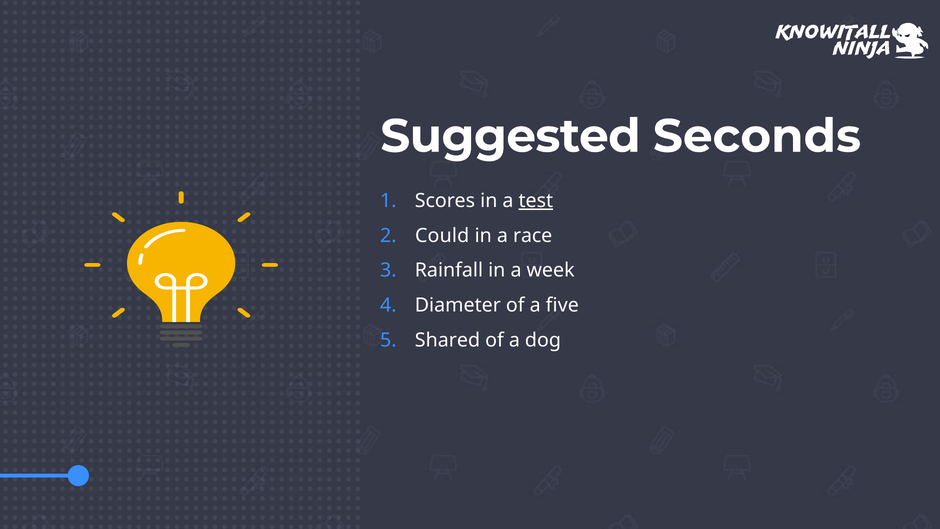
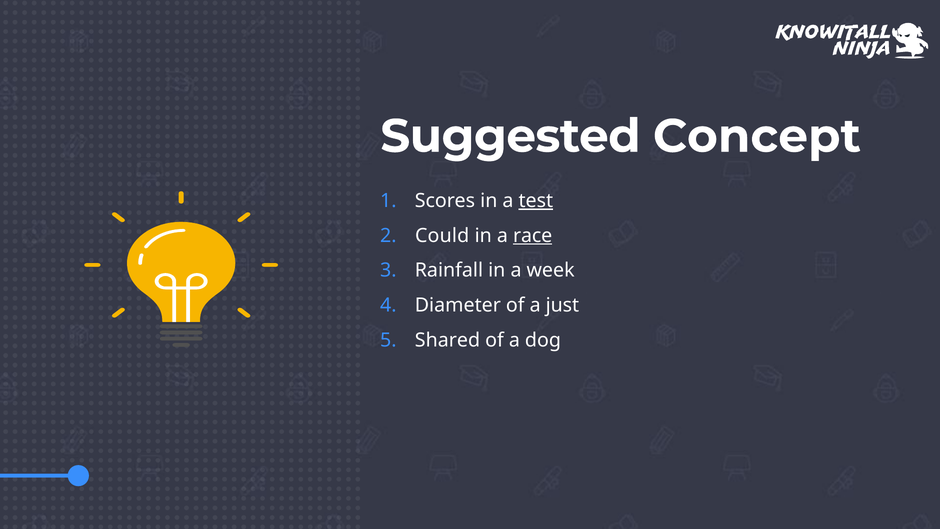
Seconds: Seconds -> Concept (757, 136)
race underline: none -> present (533, 236)
five: five -> just (562, 305)
